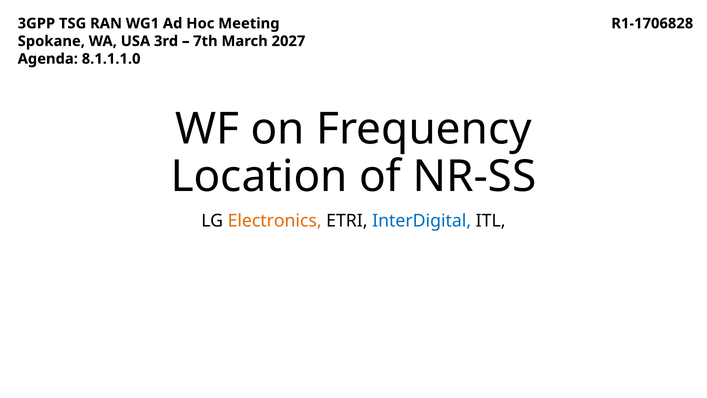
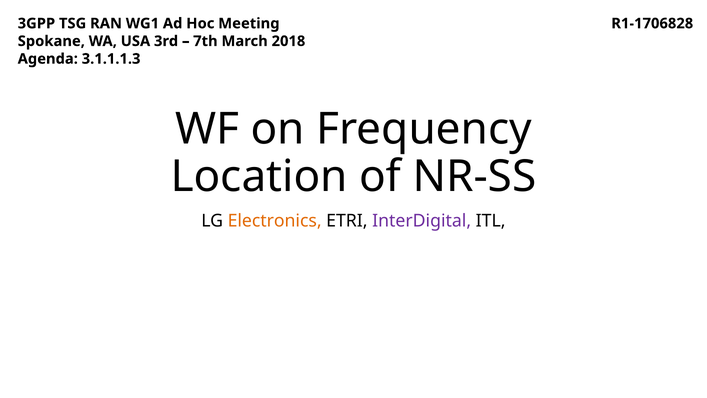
2027: 2027 -> 2018 (288, 41)
8.1.1.1.0: 8.1.1.1.0 -> 3.1.1.1.3 (111, 59)
InterDigital colour: blue -> purple (422, 221)
